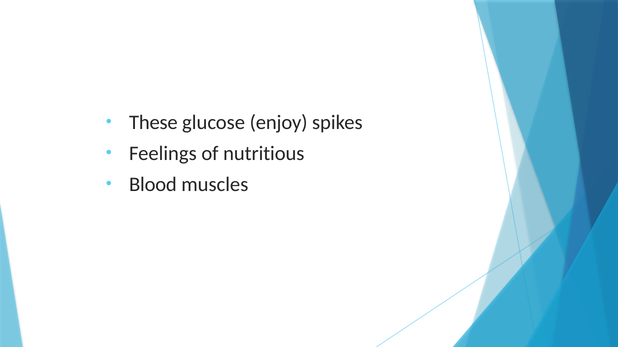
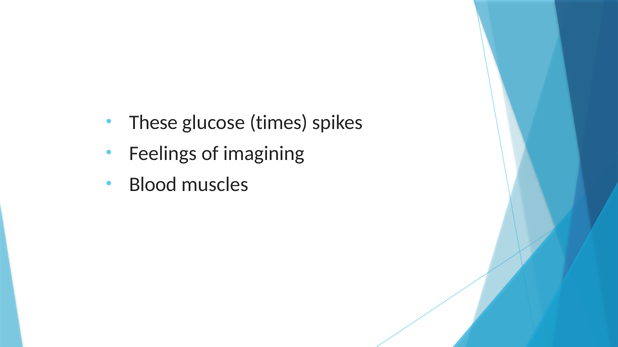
enjoy: enjoy -> times (279, 123)
nutritious: nutritious -> imagining (264, 154)
